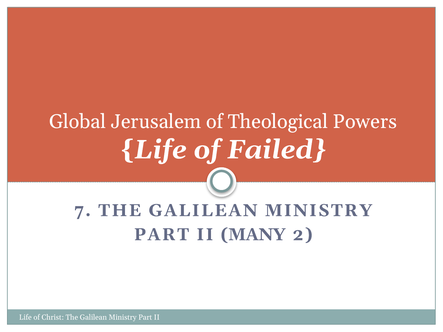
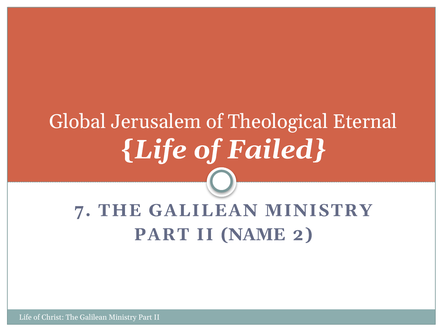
Powers: Powers -> Eternal (365, 122)
MANY: MANY -> NAME (253, 235)
